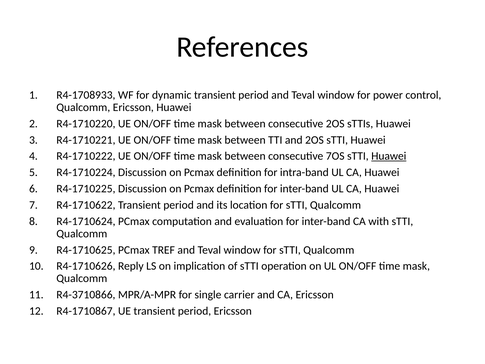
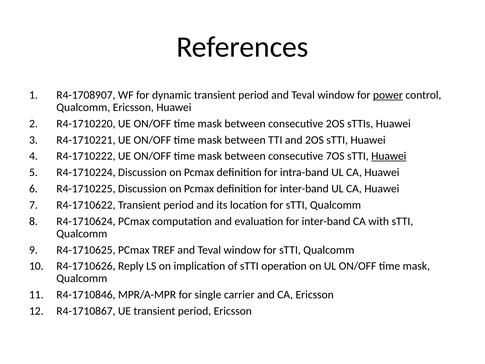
R4-1708933: R4-1708933 -> R4-1708907 (86, 95)
power underline: none -> present (388, 95)
R4-3710866: R4-3710866 -> R4-1710846 (86, 295)
